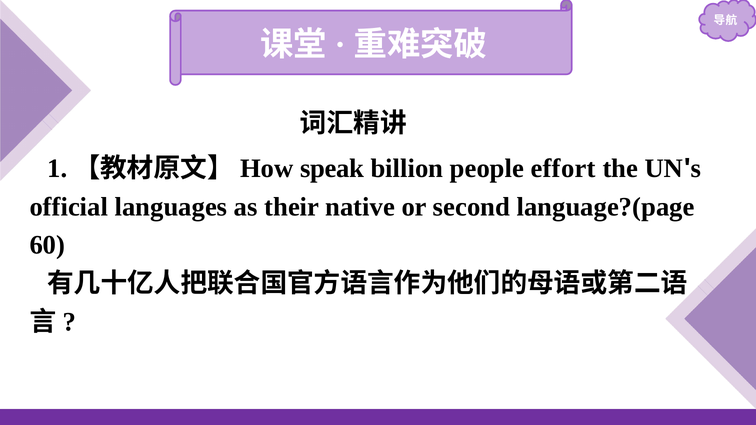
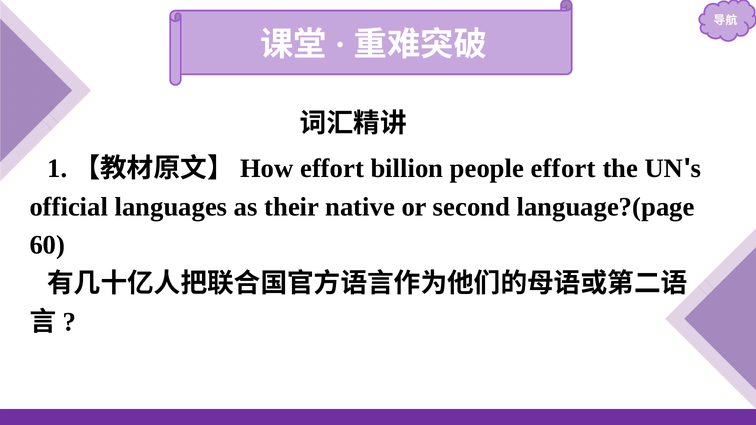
speak: speak -> effort (332, 168)
